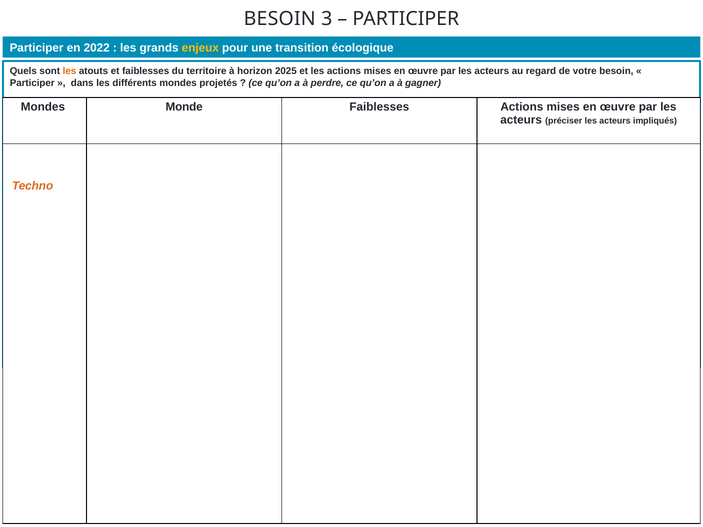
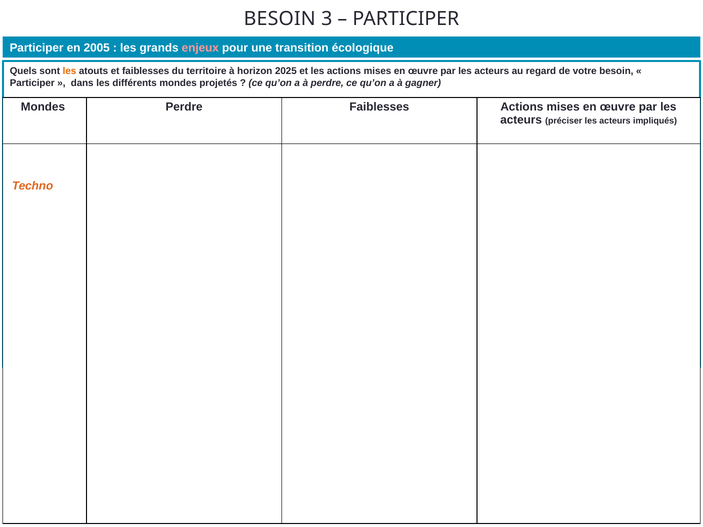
2022: 2022 -> 2005 (97, 48)
enjeux colour: yellow -> pink (200, 48)
Mondes Monde: Monde -> Perdre (184, 107)
